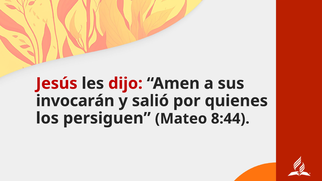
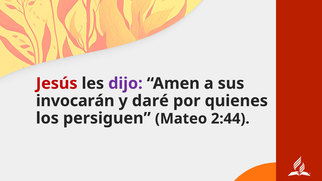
dijo colour: red -> purple (125, 84)
salió: salió -> daré (150, 101)
8:44: 8:44 -> 2:44 (230, 119)
